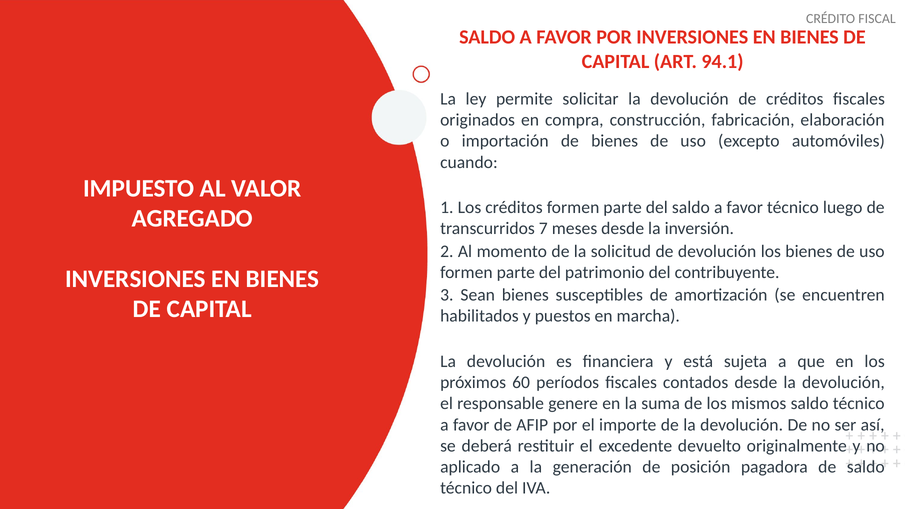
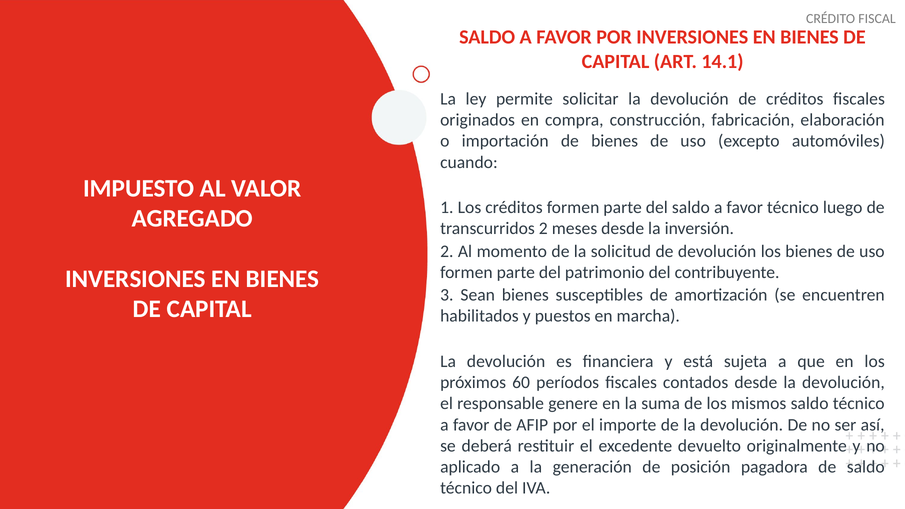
94.1: 94.1 -> 14.1 (722, 61)
transcurridos 7: 7 -> 2 (543, 229)
